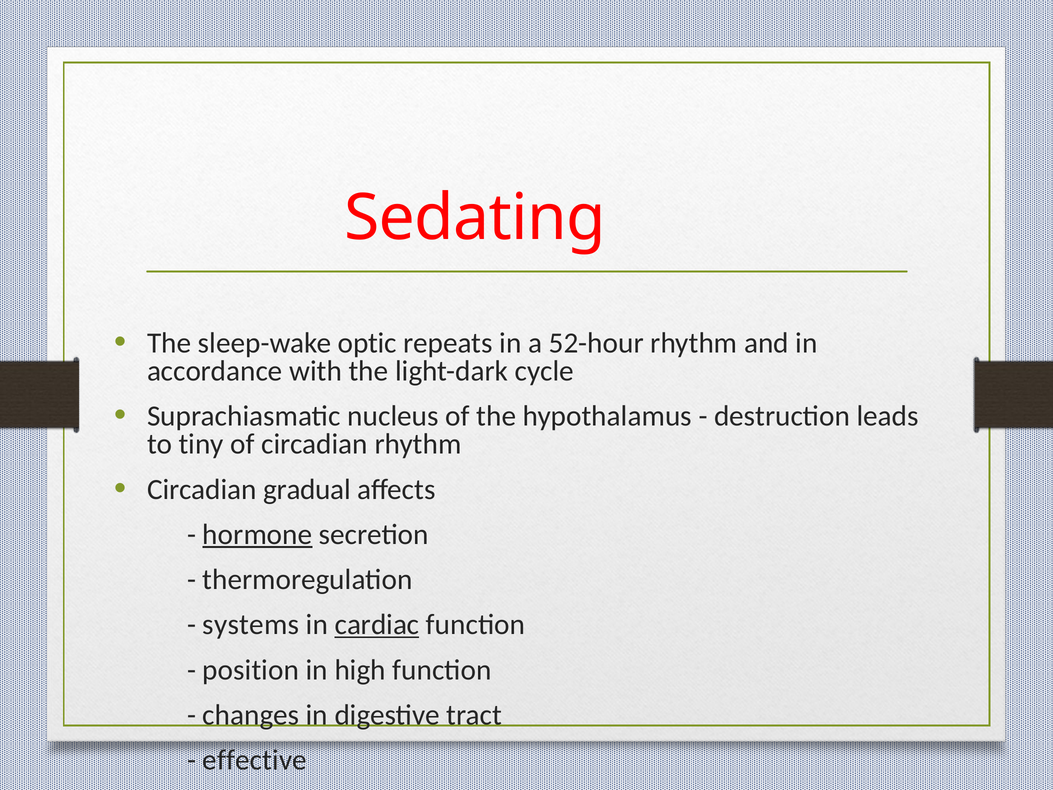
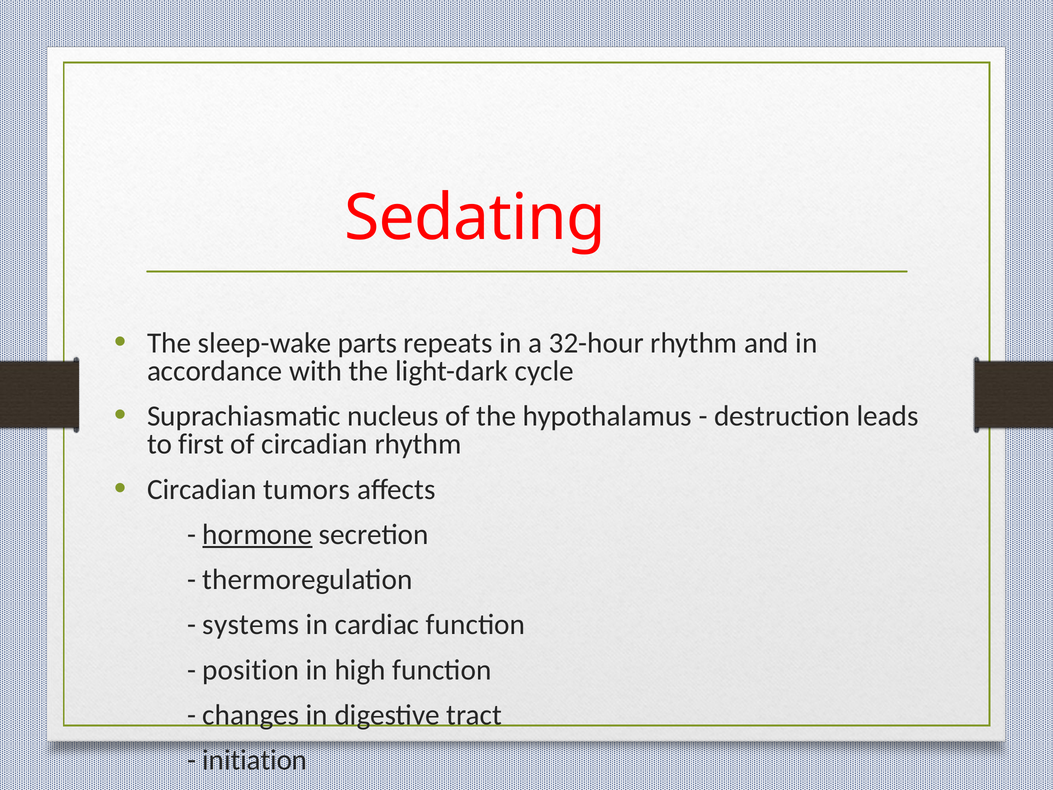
optic: optic -> parts (367, 343)
52-hour: 52-hour -> 32-hour (596, 343)
tiny: tiny -> first (201, 444)
gradual: gradual -> tumors (307, 489)
cardiac underline: present -> none (377, 625)
effective: effective -> initiation (255, 760)
